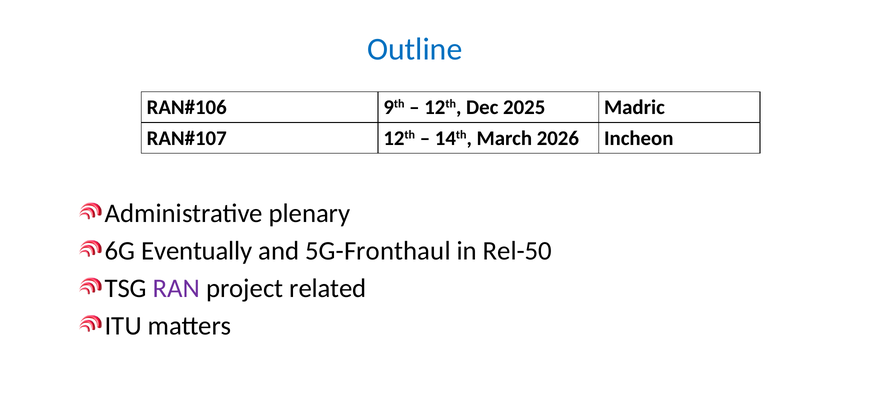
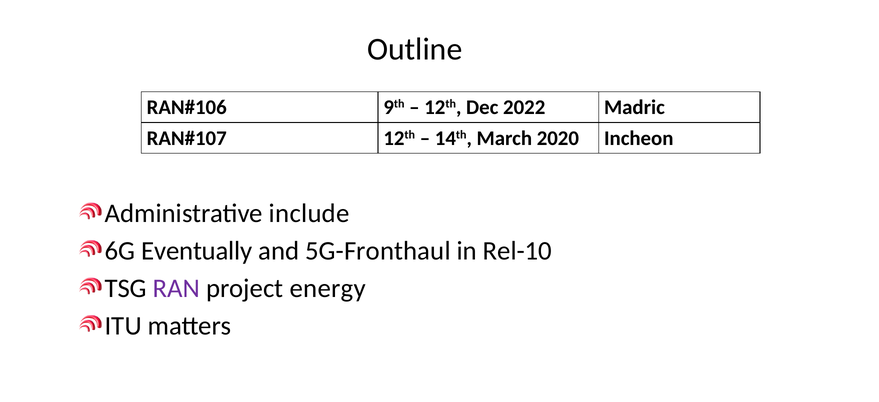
Outline colour: blue -> black (415, 49)
2025: 2025 -> 2022 (524, 107)
2026: 2026 -> 2020 (558, 138)
plenary: plenary -> include (309, 213)
Rel-50: Rel-50 -> Rel-10 (517, 251)
related: related -> energy (328, 288)
